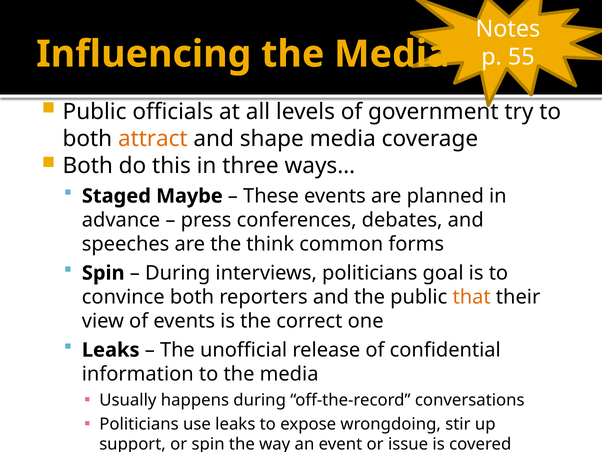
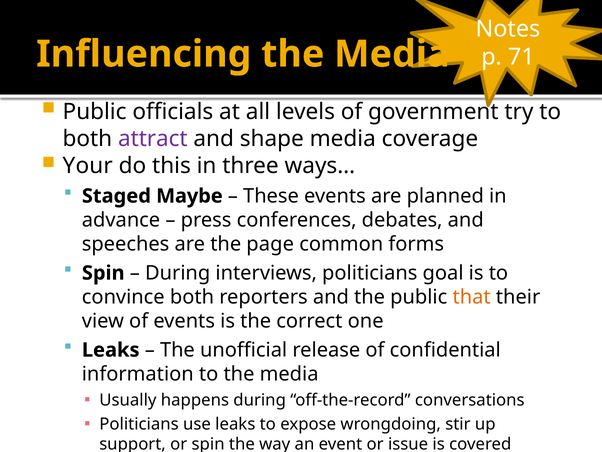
55: 55 -> 71 (521, 57)
attract colour: orange -> purple (153, 139)
Both: Both -> Your (88, 166)
think: think -> page (270, 244)
